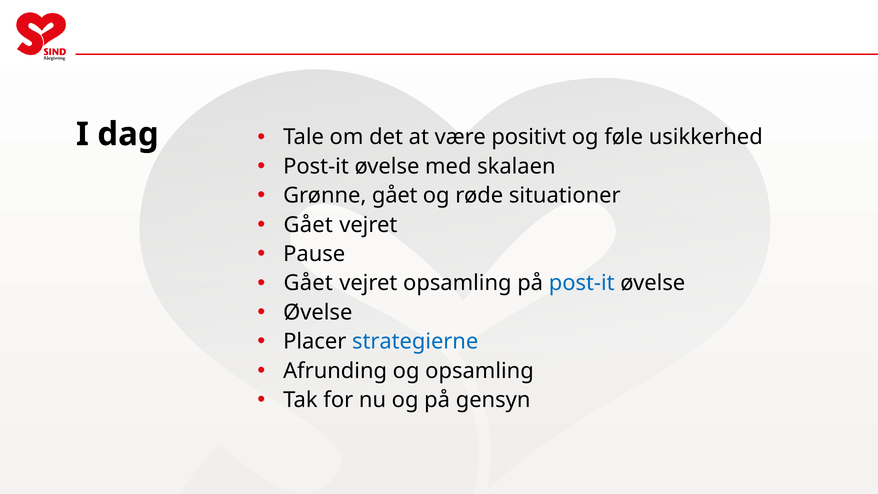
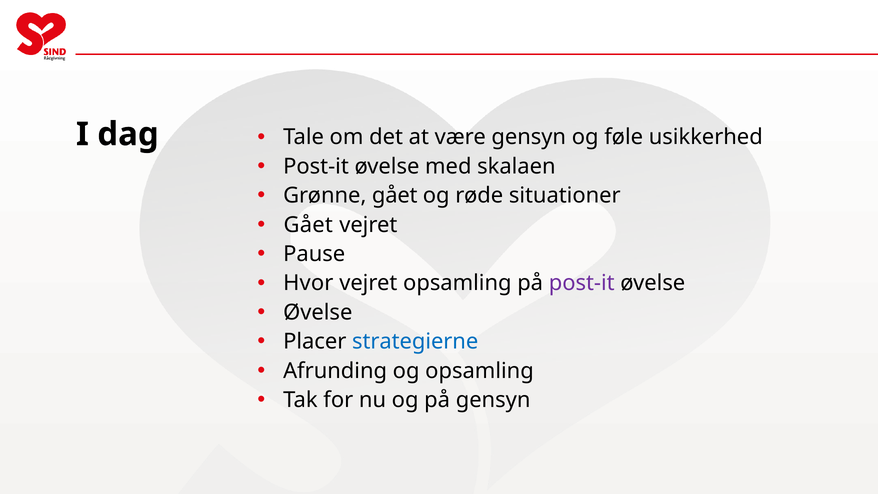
være positivt: positivt -> gensyn (529, 137)
Gået: Gået -> Hvor (308, 283)
post-it colour: blue -> purple (582, 283)
